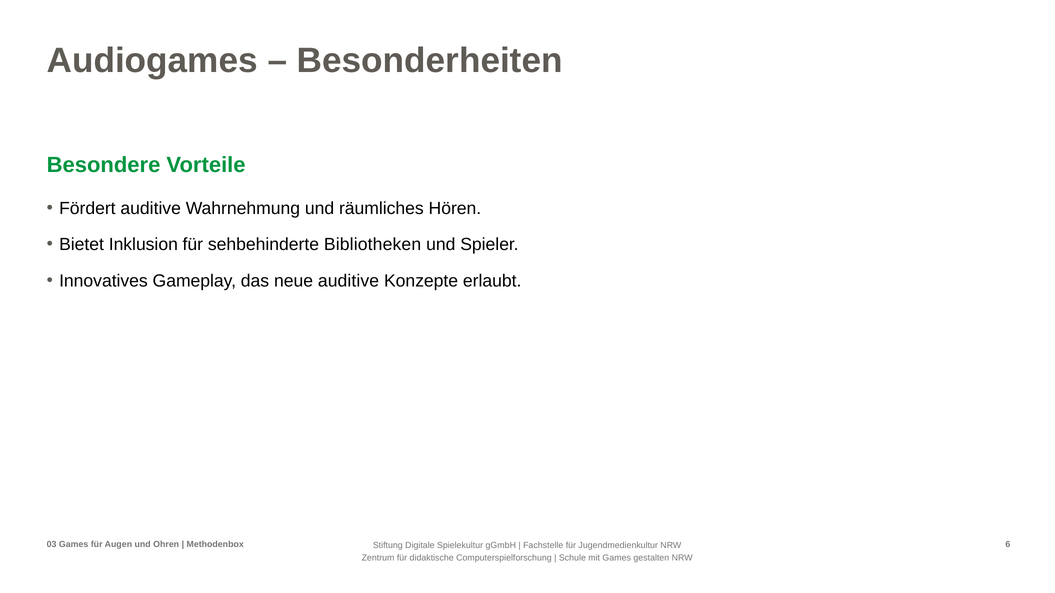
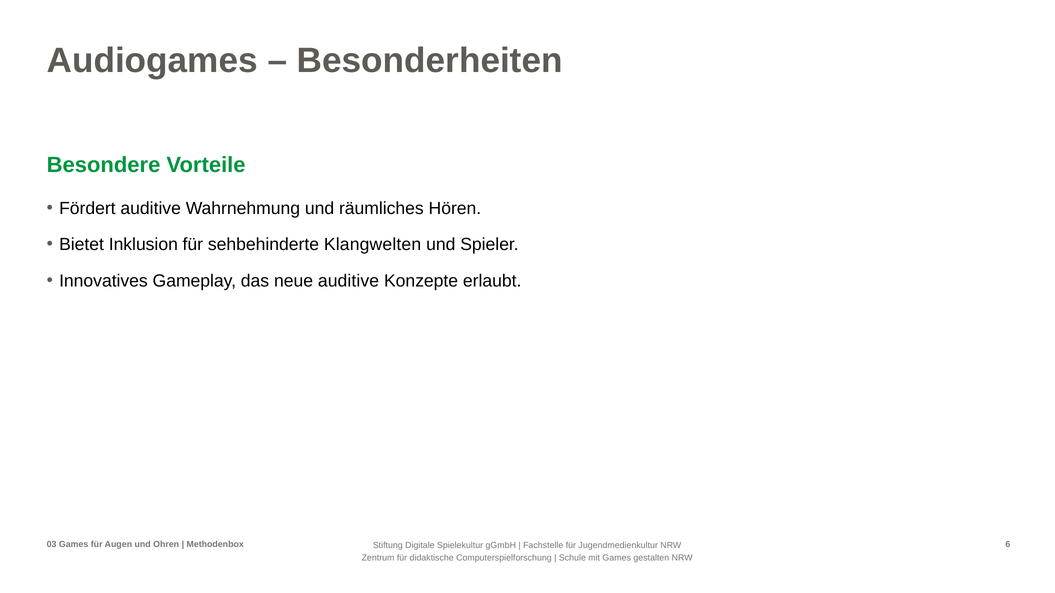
Bibliotheken: Bibliotheken -> Klangwelten (373, 245)
